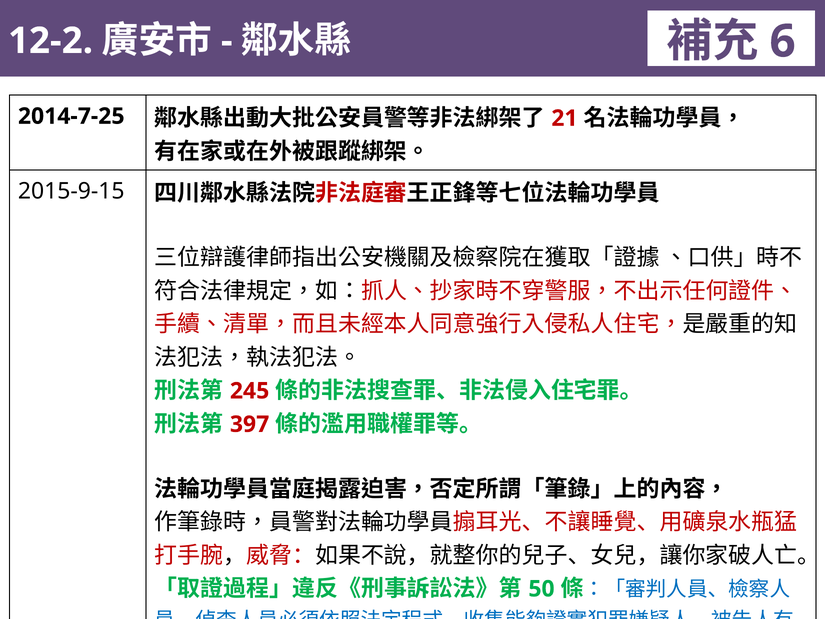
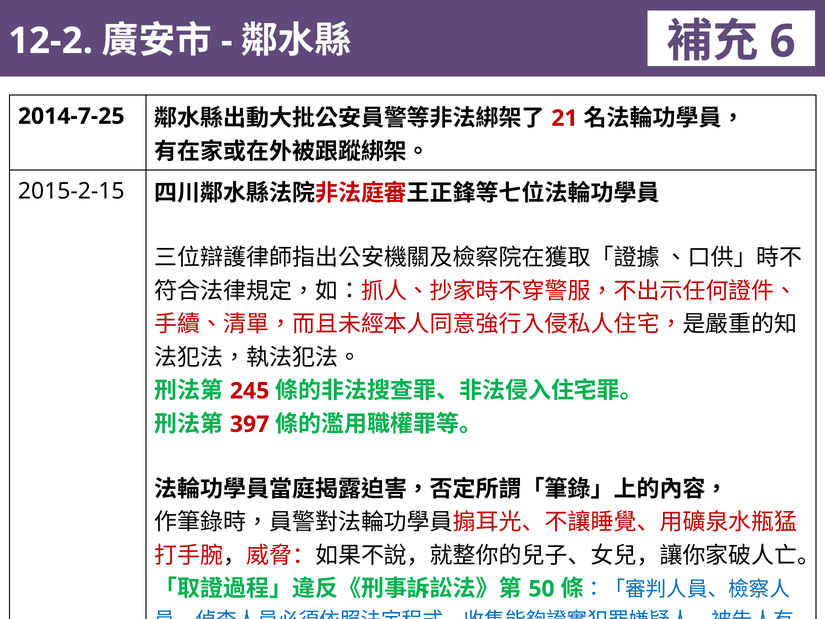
2015-9-15: 2015-9-15 -> 2015-2-15 (71, 191)
